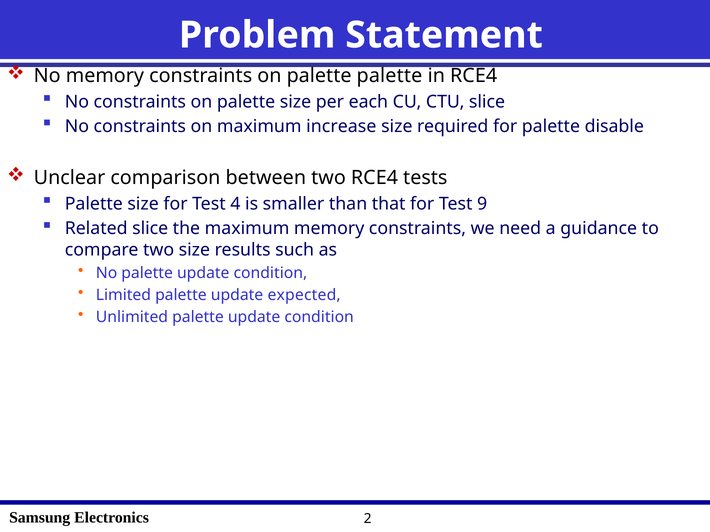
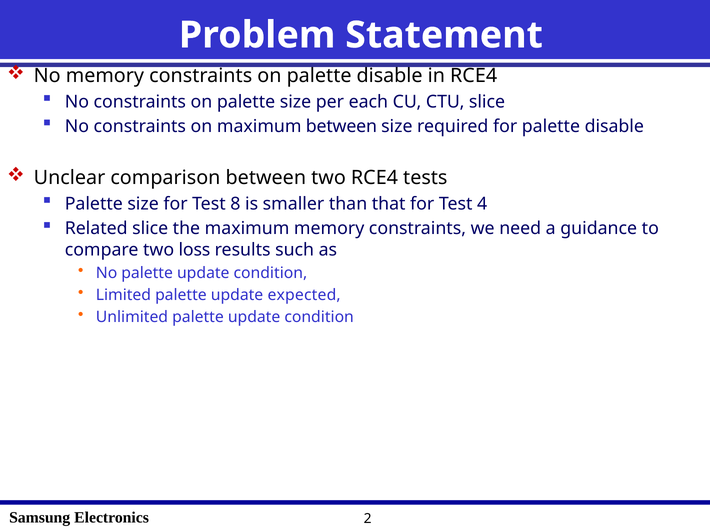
on palette palette: palette -> disable (390, 76)
maximum increase: increase -> between (341, 127)
4: 4 -> 8 (235, 204)
9: 9 -> 4 (482, 204)
two size: size -> loss (194, 250)
